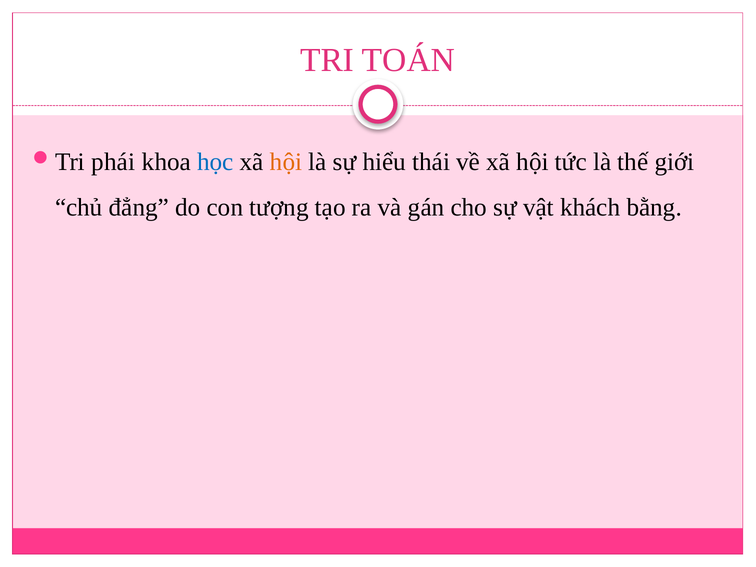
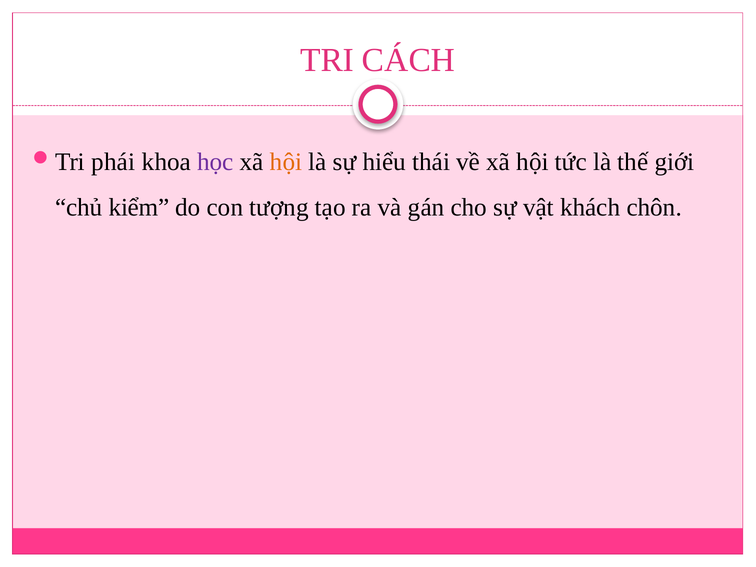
TOÁN: TOÁN -> CÁCH (409, 60)
học colour: blue -> purple (215, 162)
đẳng: đẳng -> kiểm (139, 207)
bằng: bằng -> chôn (654, 207)
